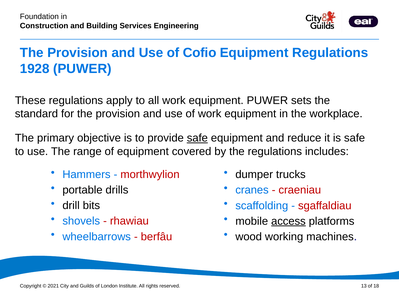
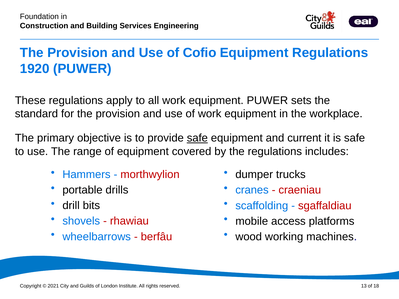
1928: 1928 -> 1920 (35, 69)
reduce: reduce -> current (304, 138)
access underline: present -> none (288, 221)
